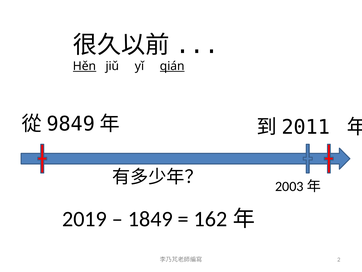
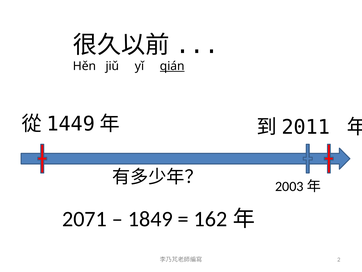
Hěn underline: present -> none (85, 66)
9849: 9849 -> 1449 (71, 124)
2019: 2019 -> 2071 (84, 219)
